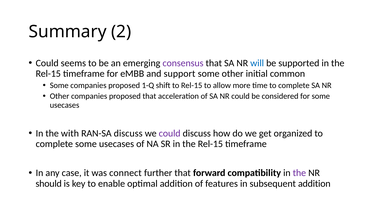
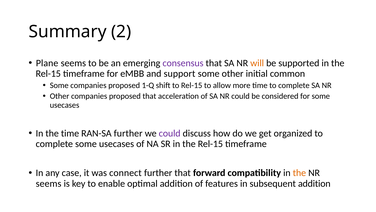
Could: Could -> Plane (47, 63)
will colour: blue -> orange (257, 63)
the with: with -> time (70, 133)
RAN-SA discuss: discuss -> further (128, 133)
the colour: purple -> orange (299, 173)
should: should -> seems (49, 183)
